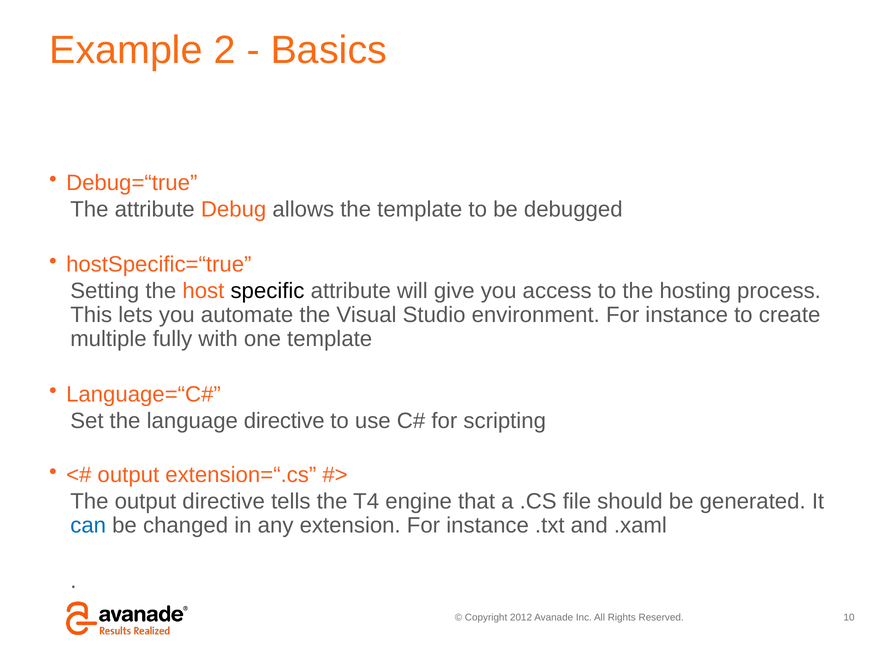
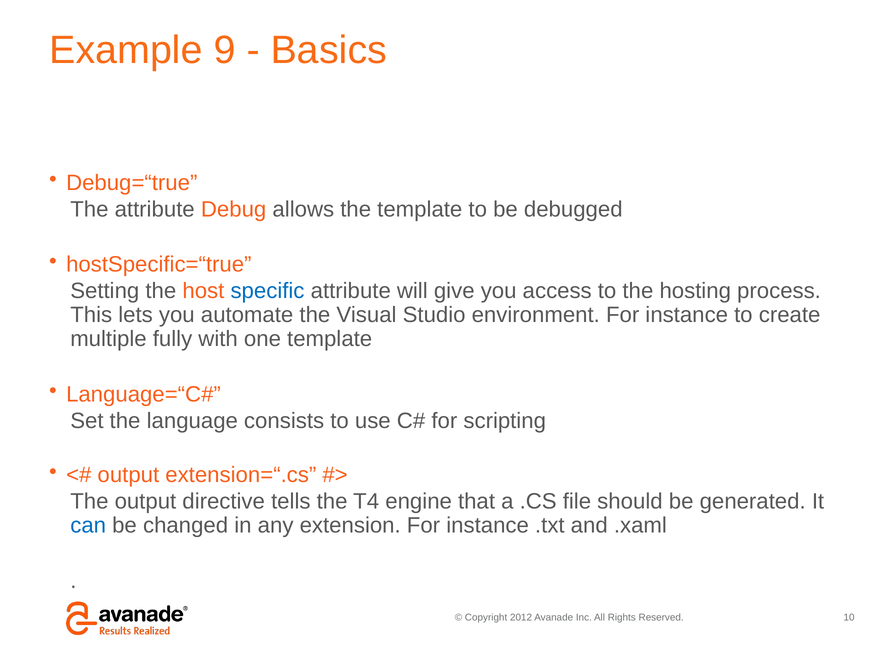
2: 2 -> 9 (225, 50)
specific colour: black -> blue (267, 291)
language directive: directive -> consists (284, 421)
